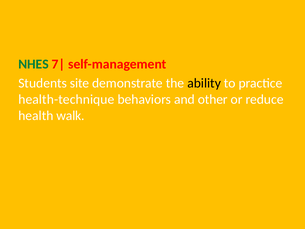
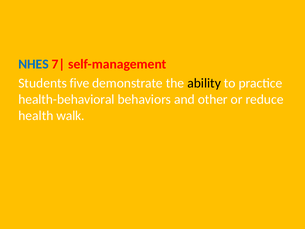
NHES colour: green -> blue (33, 64)
site: site -> five (80, 83)
health-technique: health-technique -> health-behavioral (66, 99)
